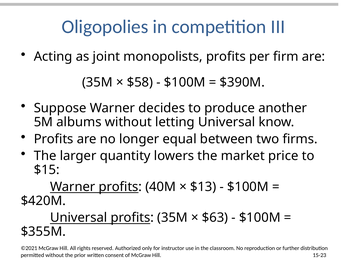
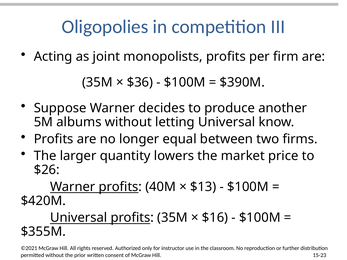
$58: $58 -> $36 (140, 82)
$15: $15 -> $26 (47, 170)
$63: $63 -> $16 (215, 218)
